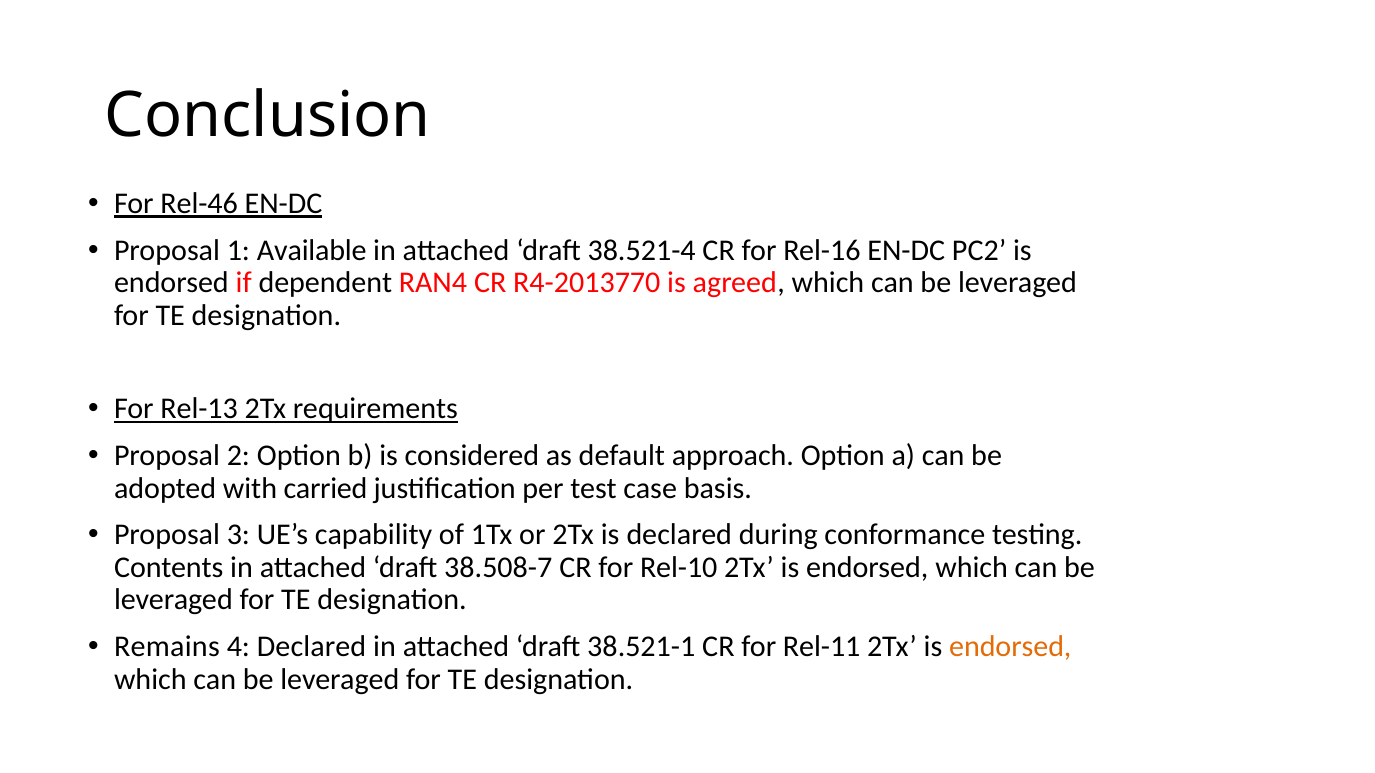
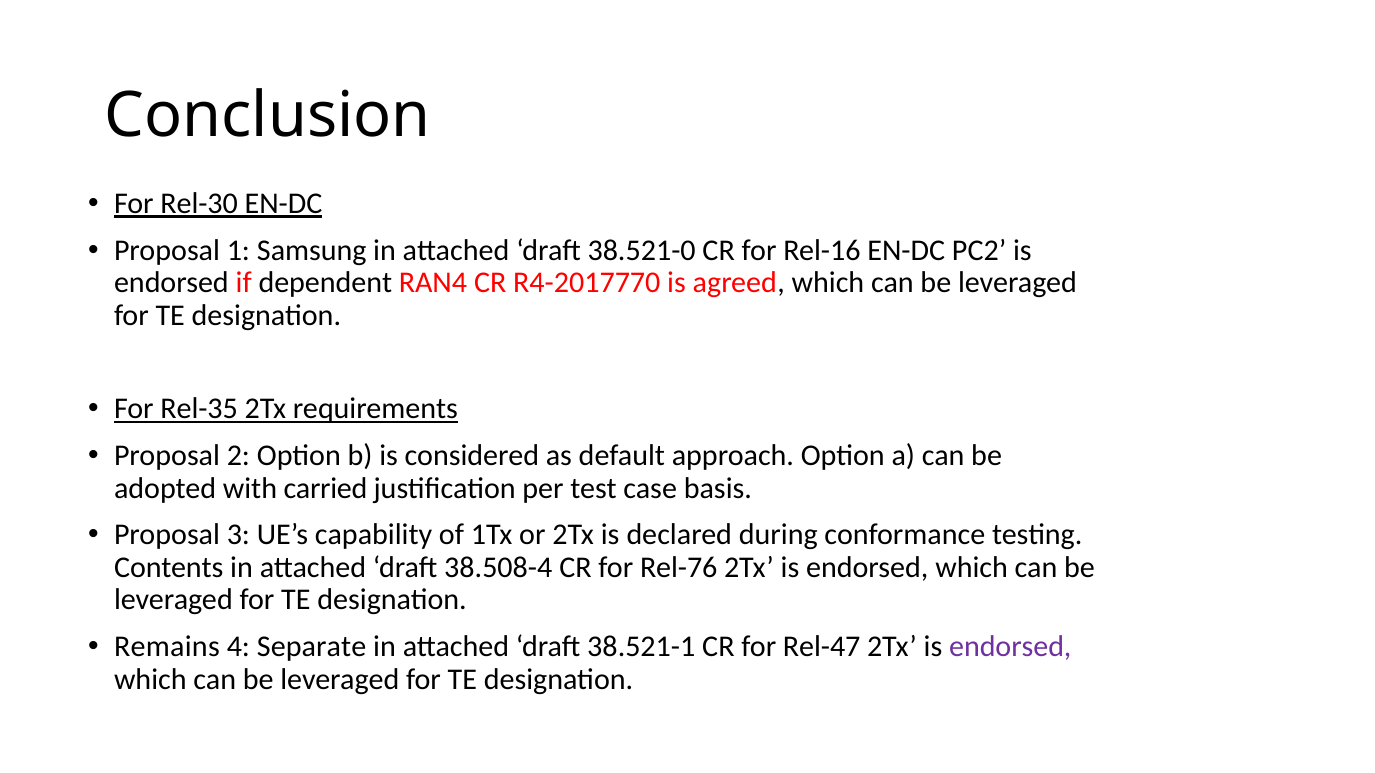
Rel-46: Rel-46 -> Rel-30 (199, 204)
Available: Available -> Samsung (312, 251)
38.521-4: 38.521-4 -> 38.521-0 (642, 251)
R4-2013770: R4-2013770 -> R4-2017770 (587, 283)
Rel-13: Rel-13 -> Rel-35 (199, 409)
38.508-7: 38.508-7 -> 38.508-4 (498, 568)
Rel-10: Rel-10 -> Rel-76 (679, 568)
4 Declared: Declared -> Separate (312, 647)
Rel-11: Rel-11 -> Rel-47 (822, 647)
endorsed colour: orange -> purple (1010, 647)
